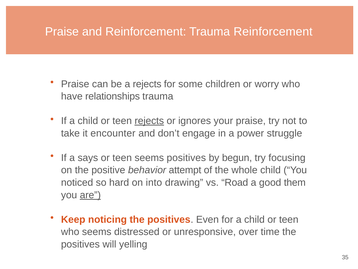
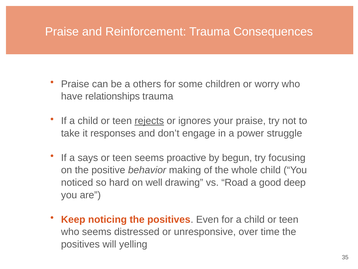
Trauma Reinforcement: Reinforcement -> Consequences (273, 32)
a rejects: rejects -> others (147, 84)
encounter: encounter -> responses (113, 133)
seems positives: positives -> proactive (186, 157)
attempt: attempt -> making (185, 170)
into: into -> well (154, 182)
them: them -> deep (295, 182)
are underline: present -> none (90, 195)
